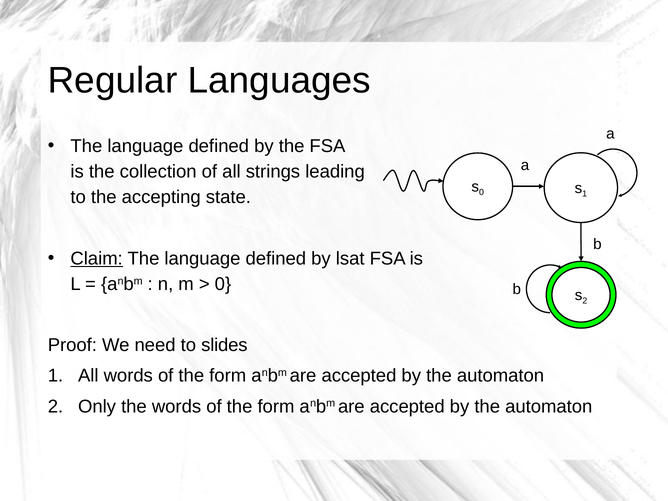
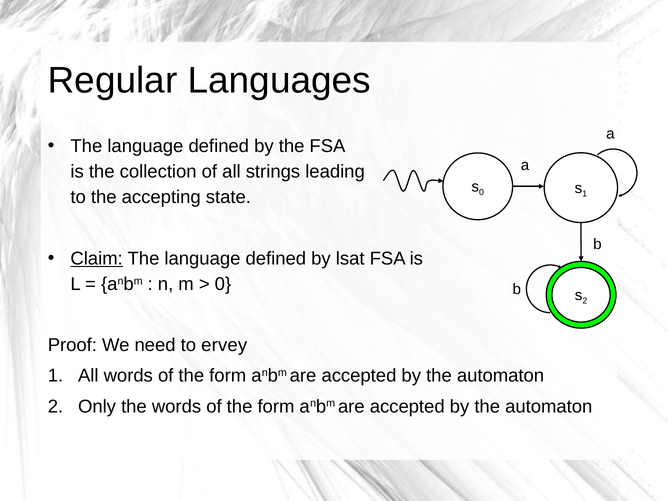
slides: slides -> ervey (224, 345)
